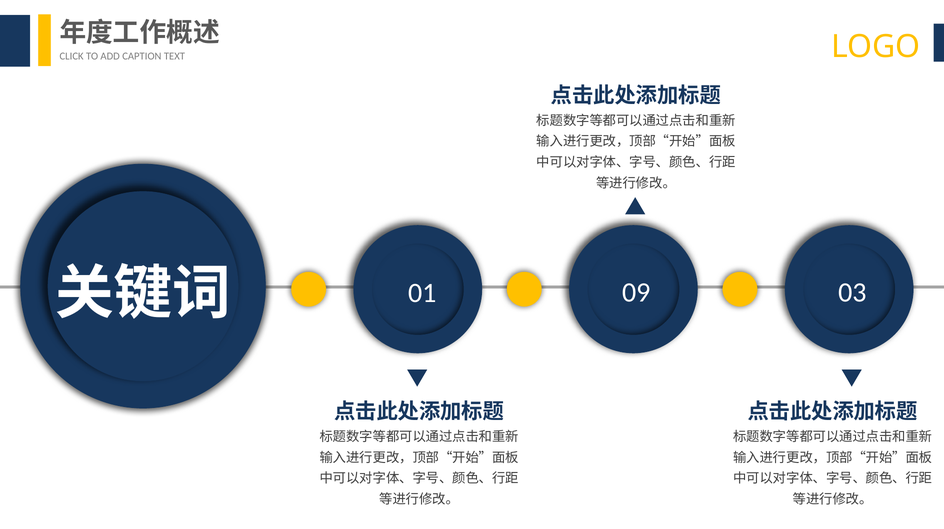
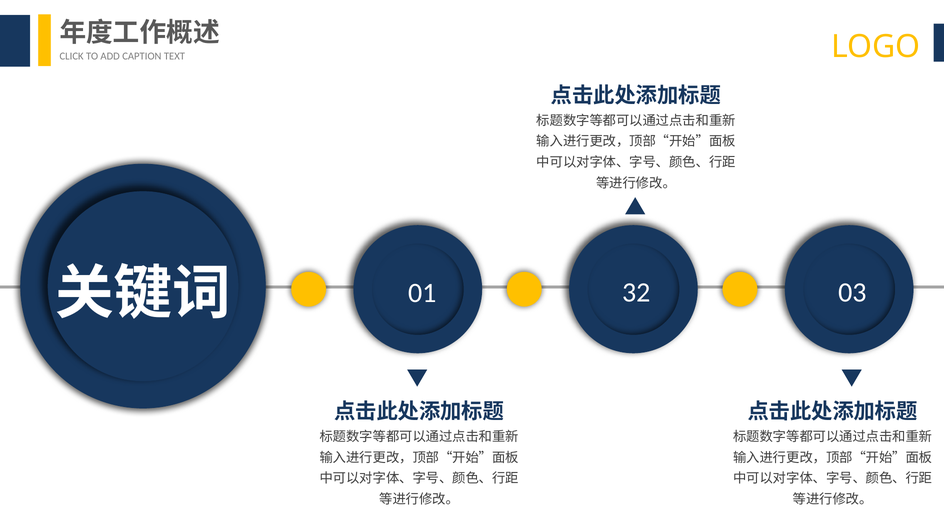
09: 09 -> 32 (636, 292)
